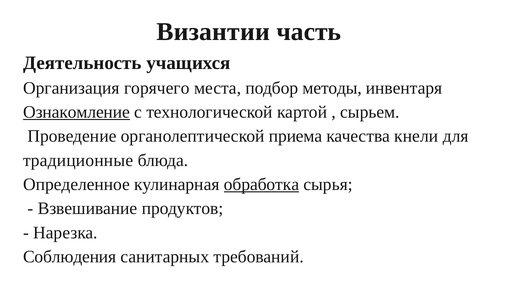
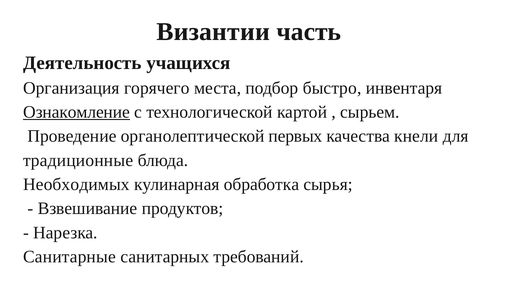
методы: методы -> быстро (332, 88)
приема: приема -> первых (296, 136)
Определенное: Определенное -> Необходимых (76, 185)
обработка underline: present -> none (261, 185)
Соблюдения: Соблюдения -> Санитарные (70, 257)
